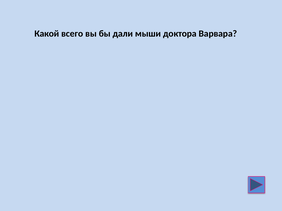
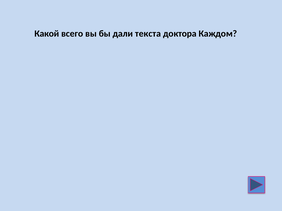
мыши: мыши -> текста (148, 34)
Варвара: Варвара -> Каждом (218, 34)
